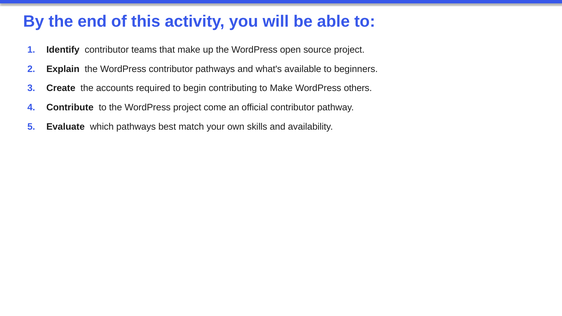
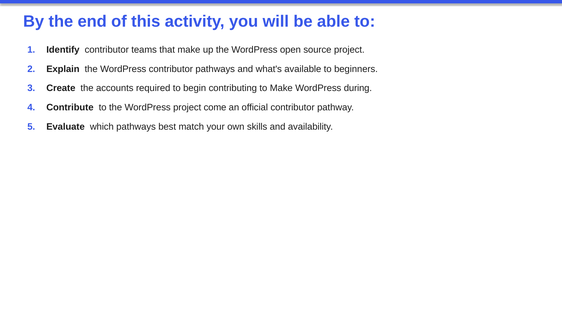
others: others -> during (358, 88)
